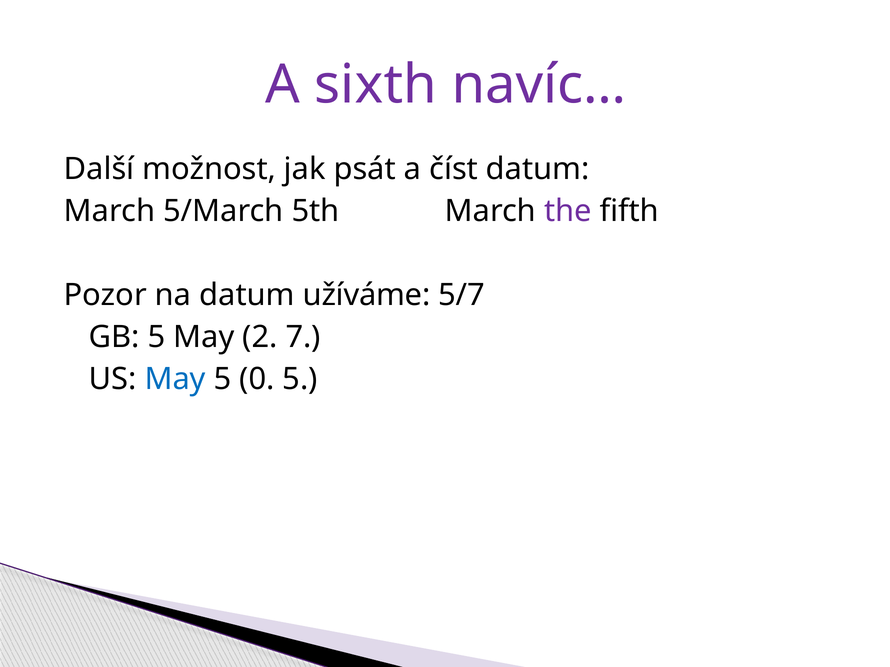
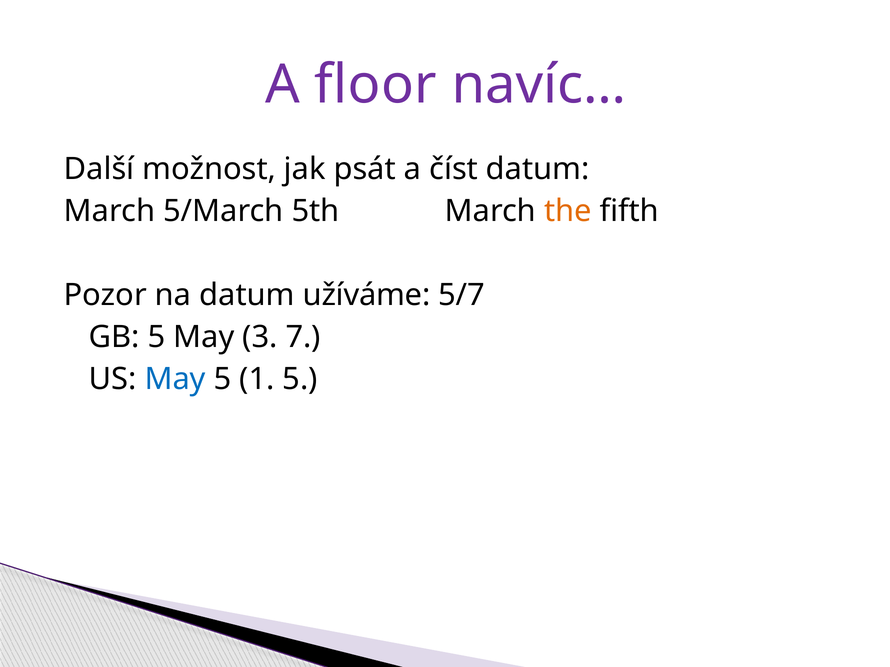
sixth: sixth -> floor (375, 85)
the colour: purple -> orange (568, 211)
2: 2 -> 3 (260, 337)
0: 0 -> 1 (257, 379)
